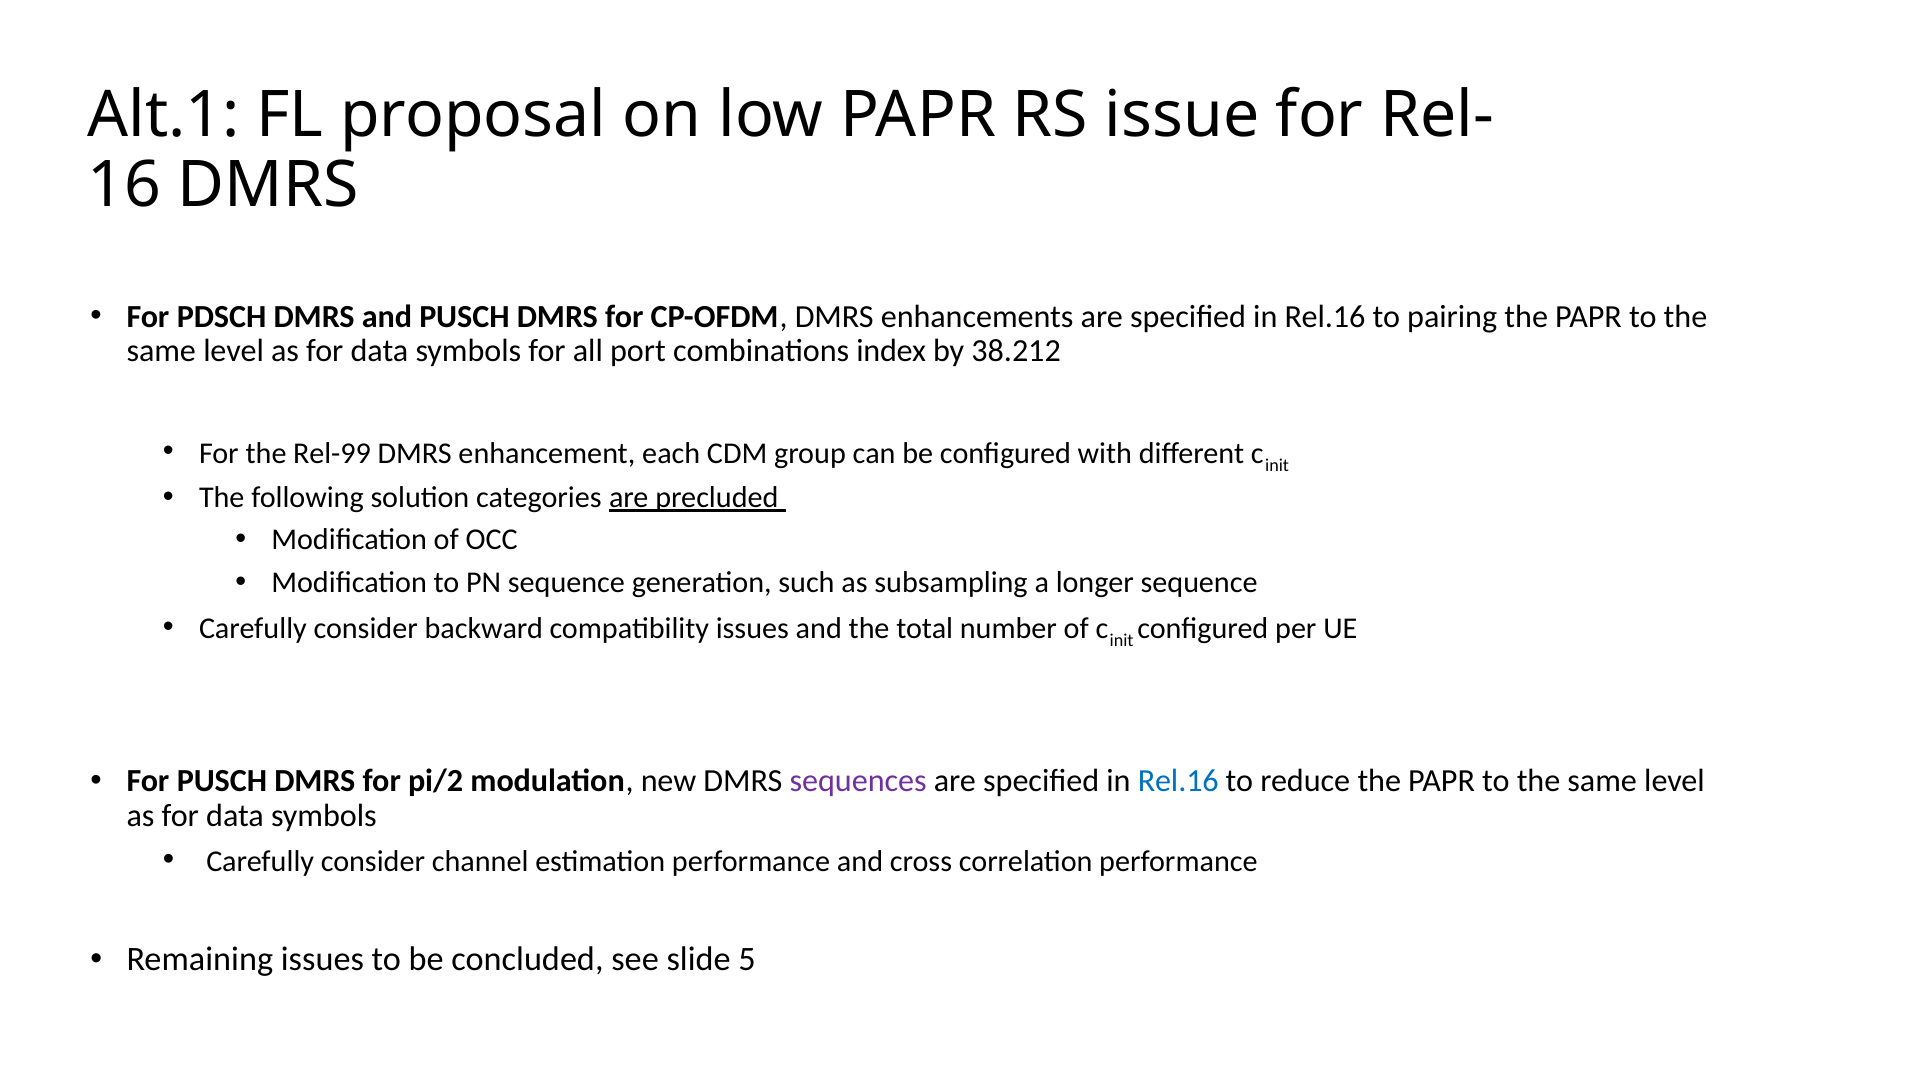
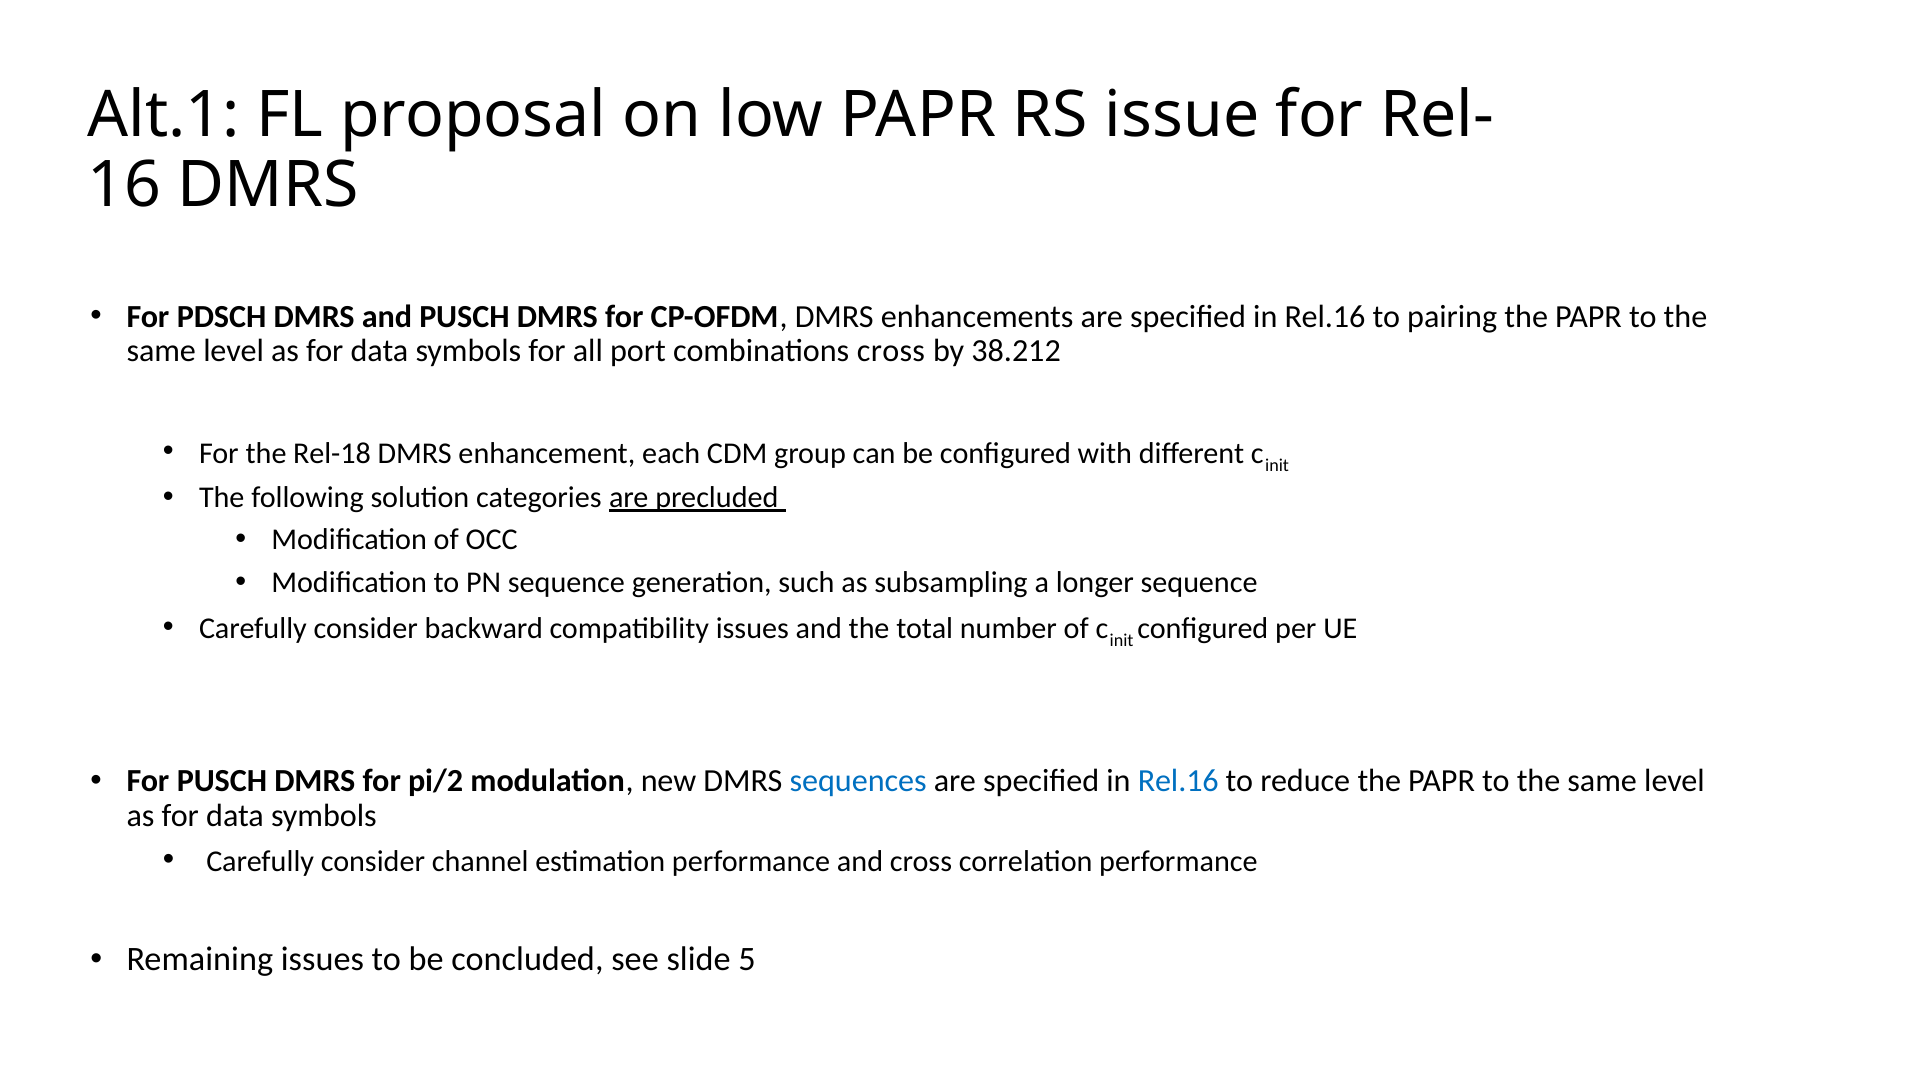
combinations index: index -> cross (891, 351)
Rel-99: Rel-99 -> Rel-18 (332, 454)
sequences colour: purple -> blue (858, 781)
